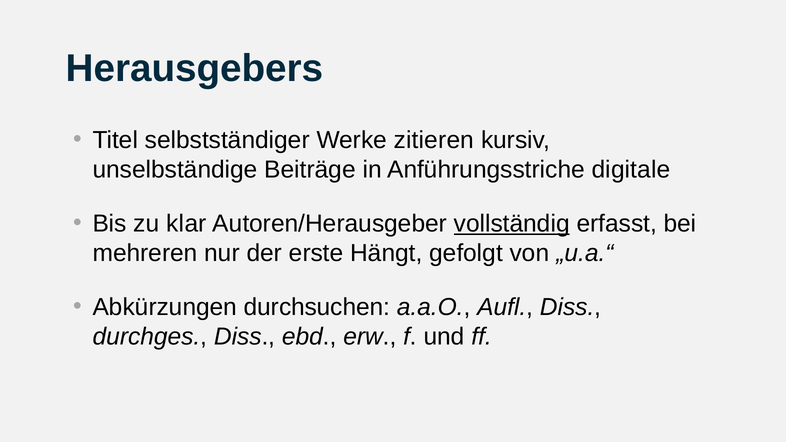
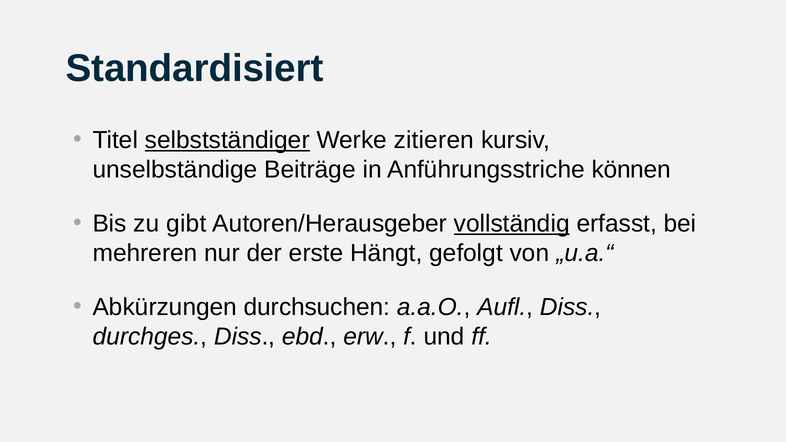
Herausgebers: Herausgebers -> Standardisiert (195, 69)
selbstständiger underline: none -> present (227, 140)
digitale: digitale -> können (631, 170)
klar: klar -> gibt (186, 224)
